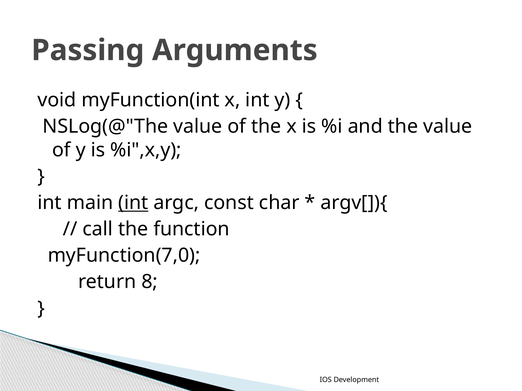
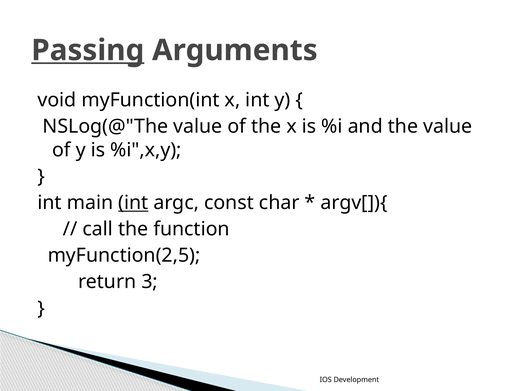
Passing underline: none -> present (88, 50)
myFunction(7,0: myFunction(7,0 -> myFunction(2,5 (124, 256)
8: 8 -> 3 (150, 282)
